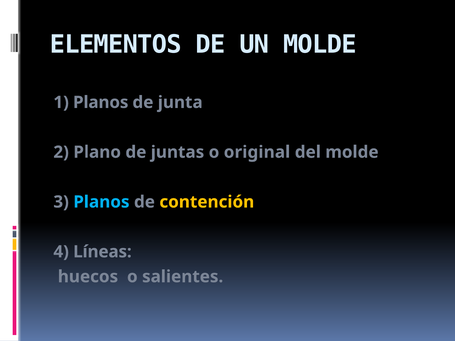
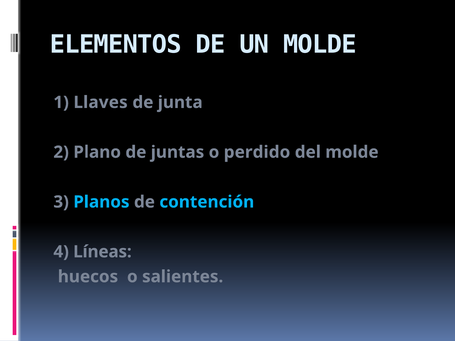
1 Planos: Planos -> Llaves (101, 102)
original: original -> perdido (257, 152)
contención colour: yellow -> light blue (207, 202)
